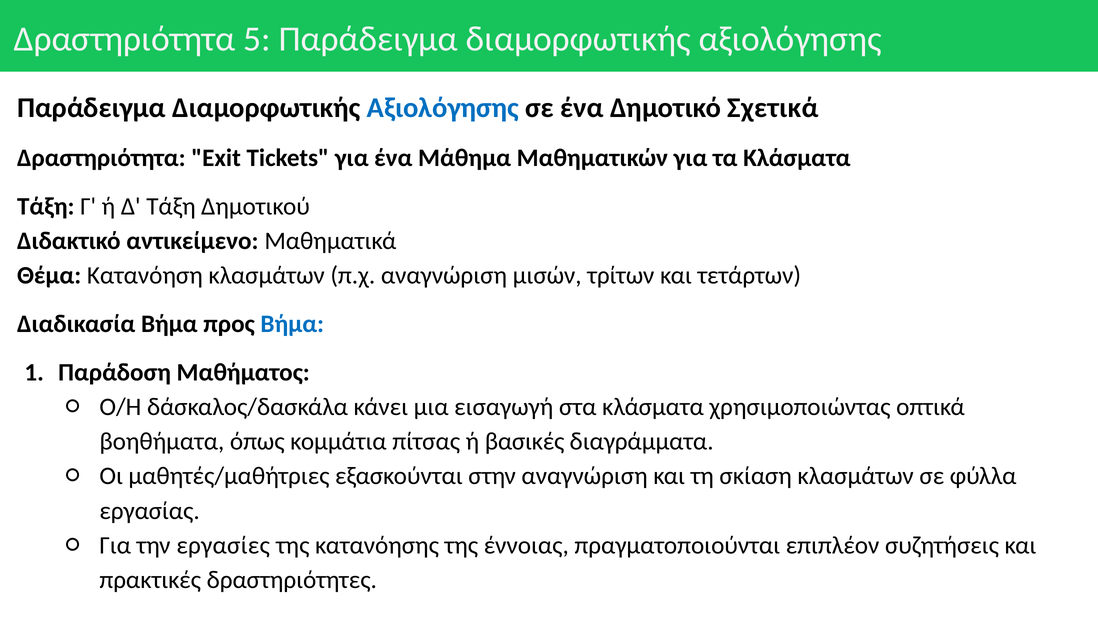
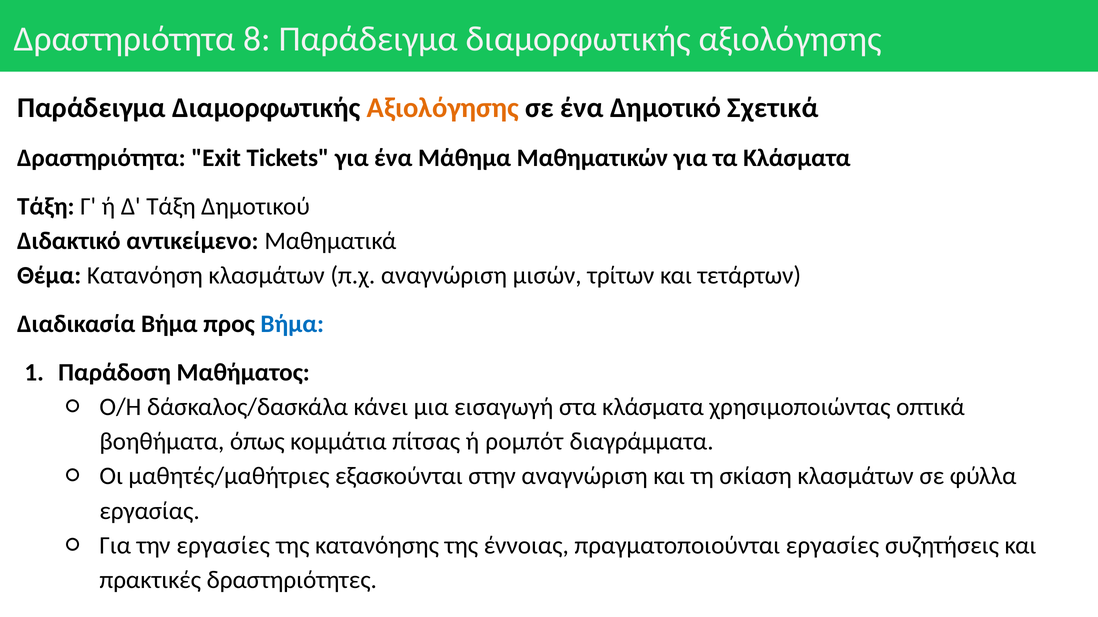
5: 5 -> 8 (257, 39)
Αξιολόγησης colour: blue -> orange (443, 108)
βασικές: βασικές -> ρομπότ (524, 442)
πραγματοποιούνται επιπλέον: επιπλέον -> εργασίες (832, 546)
